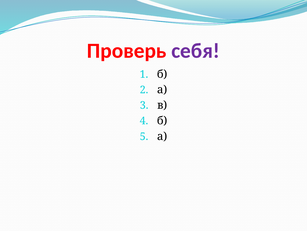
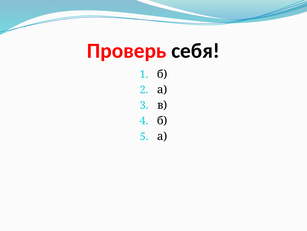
себя colour: purple -> black (196, 51)
